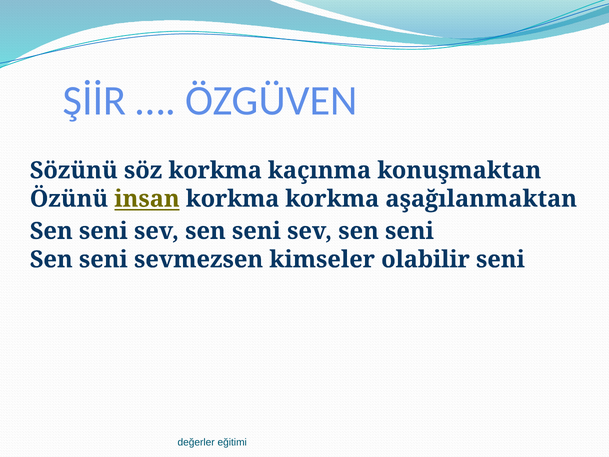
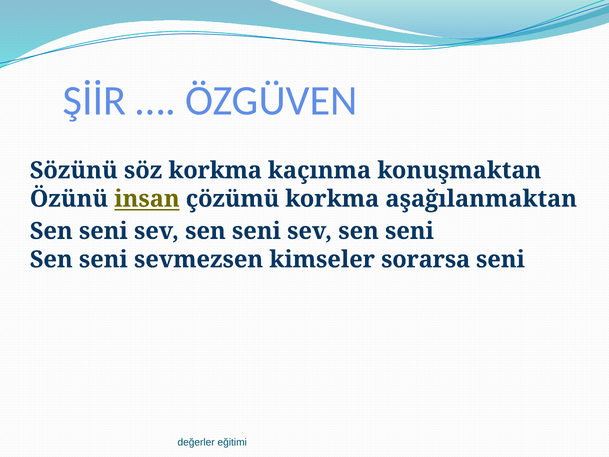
insan korkma: korkma -> çözümü (233, 199)
olabilir: olabilir -> sorarsa (426, 259)
